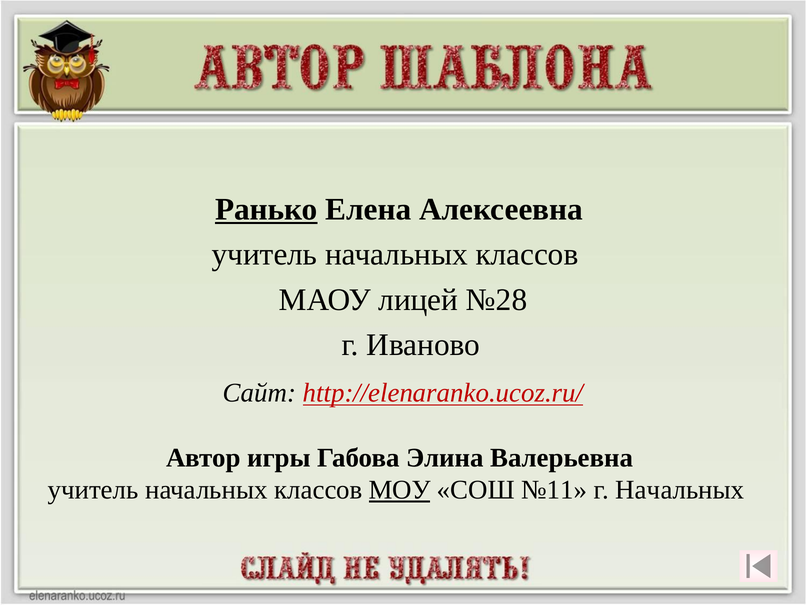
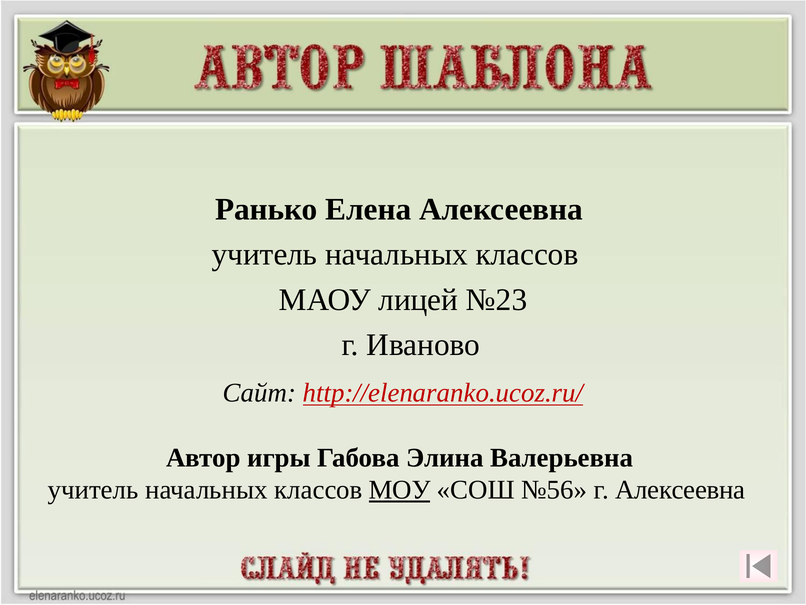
Ранько underline: present -> none (266, 209)
№28: №28 -> №23 (497, 300)
№11: №11 -> №56 (554, 490)
г Начальных: Начальных -> Алексеевна (680, 490)
